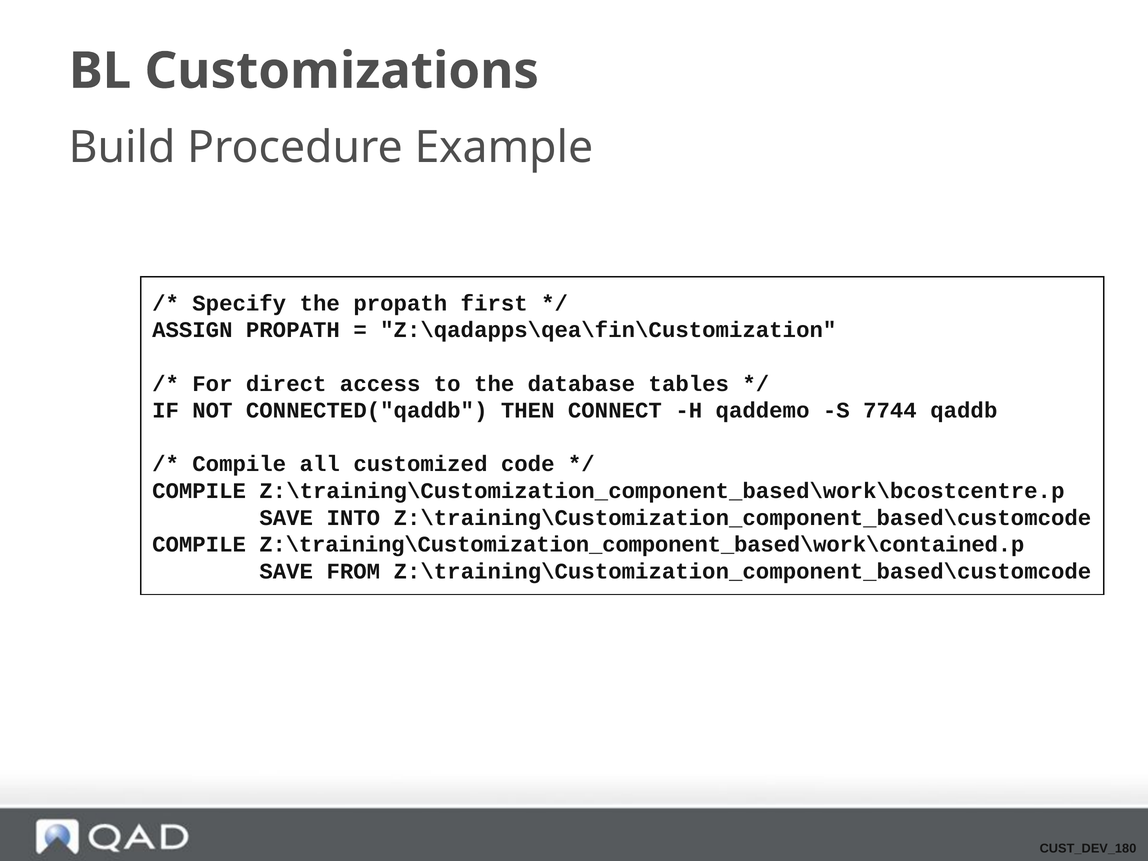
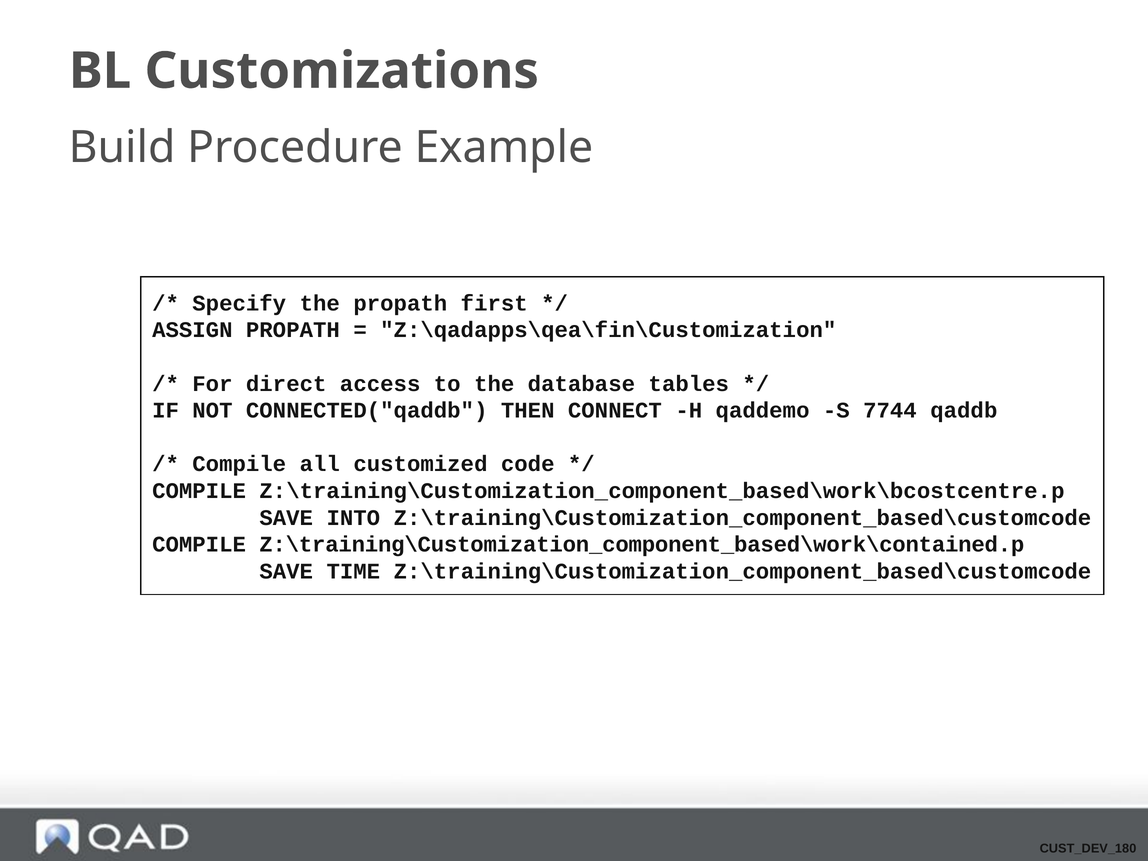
FROM: FROM -> TIME (353, 571)
